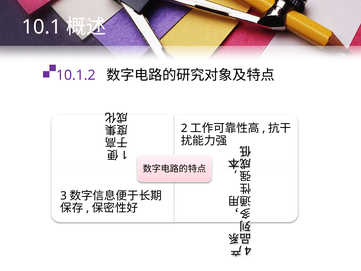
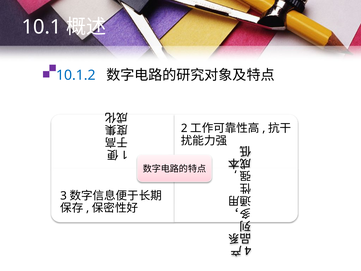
10.1.2 colour: purple -> blue (76, 75)
